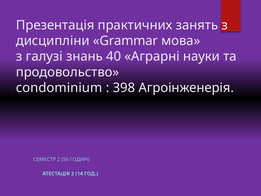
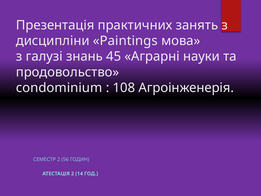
Grammar: Grammar -> Paintings (125, 41)
40: 40 -> 45 (114, 56)
398: 398 -> 108 (124, 88)
